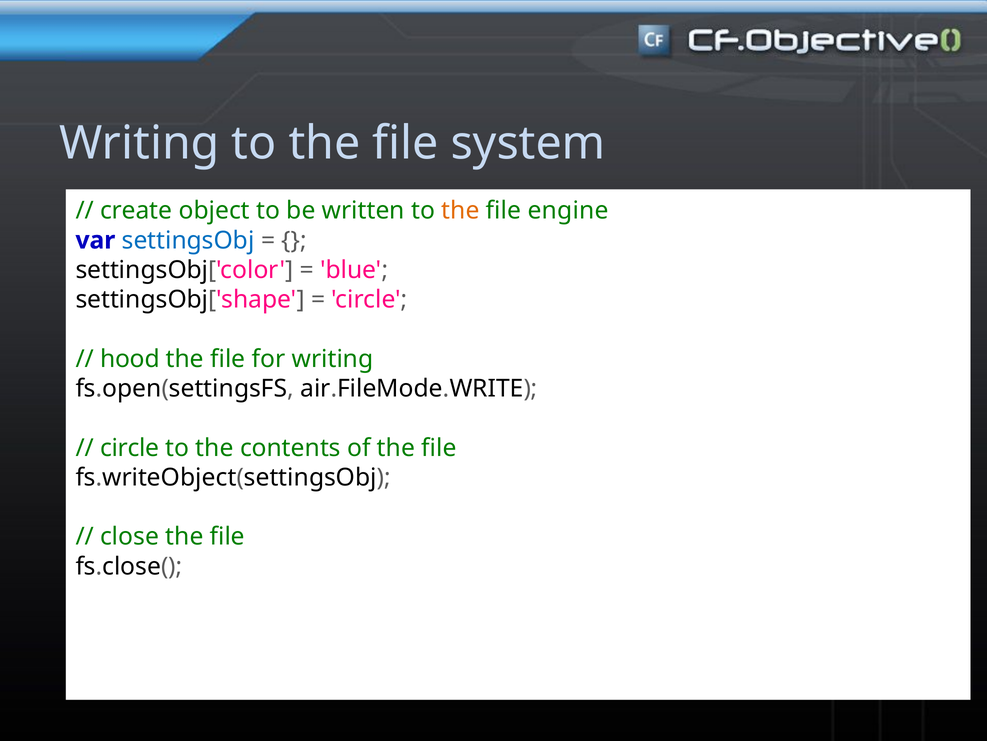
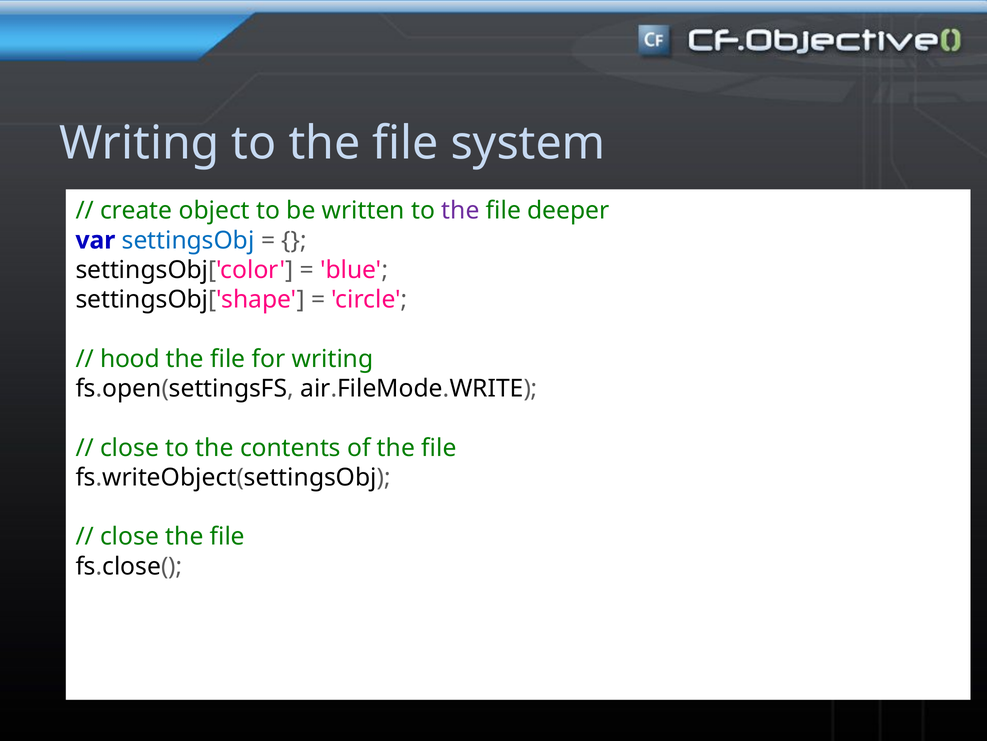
the colour: orange -> purple (460, 211)
engine: engine -> deeper (568, 211)
circle: circle -> close (130, 447)
